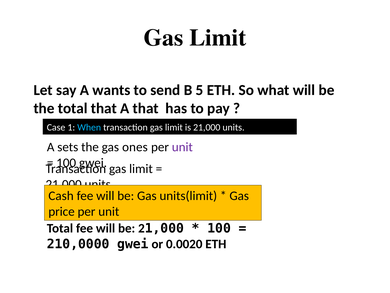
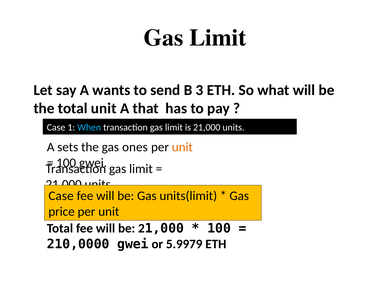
5: 5 -> 3 (200, 90)
total that: that -> unit (104, 108)
unit colour: purple -> orange (182, 147)
Cash: Cash -> Case (61, 195)
0.0020: 0.0020 -> 5.9979 (184, 244)
